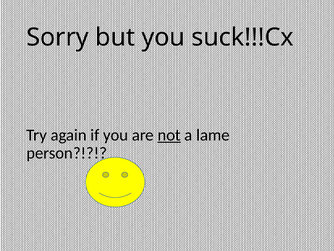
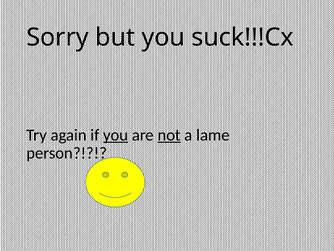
you underline: none -> present (116, 135)
